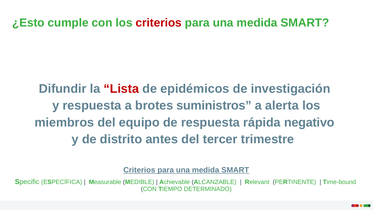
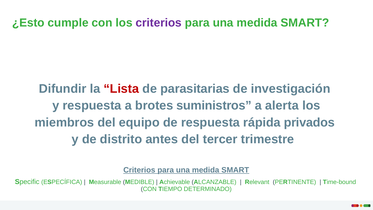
criterios colour: red -> purple (159, 23)
epidémicos: epidémicos -> parasitarias (195, 89)
negativo: negativo -> privados (309, 122)
